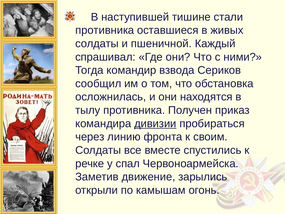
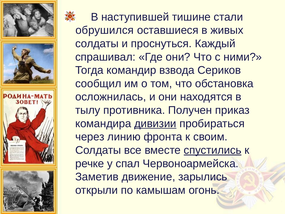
противника: противника -> обрушился (105, 30)
пшеничной: пшеничной -> проснуться (161, 44)
спустились underline: none -> present (213, 150)
